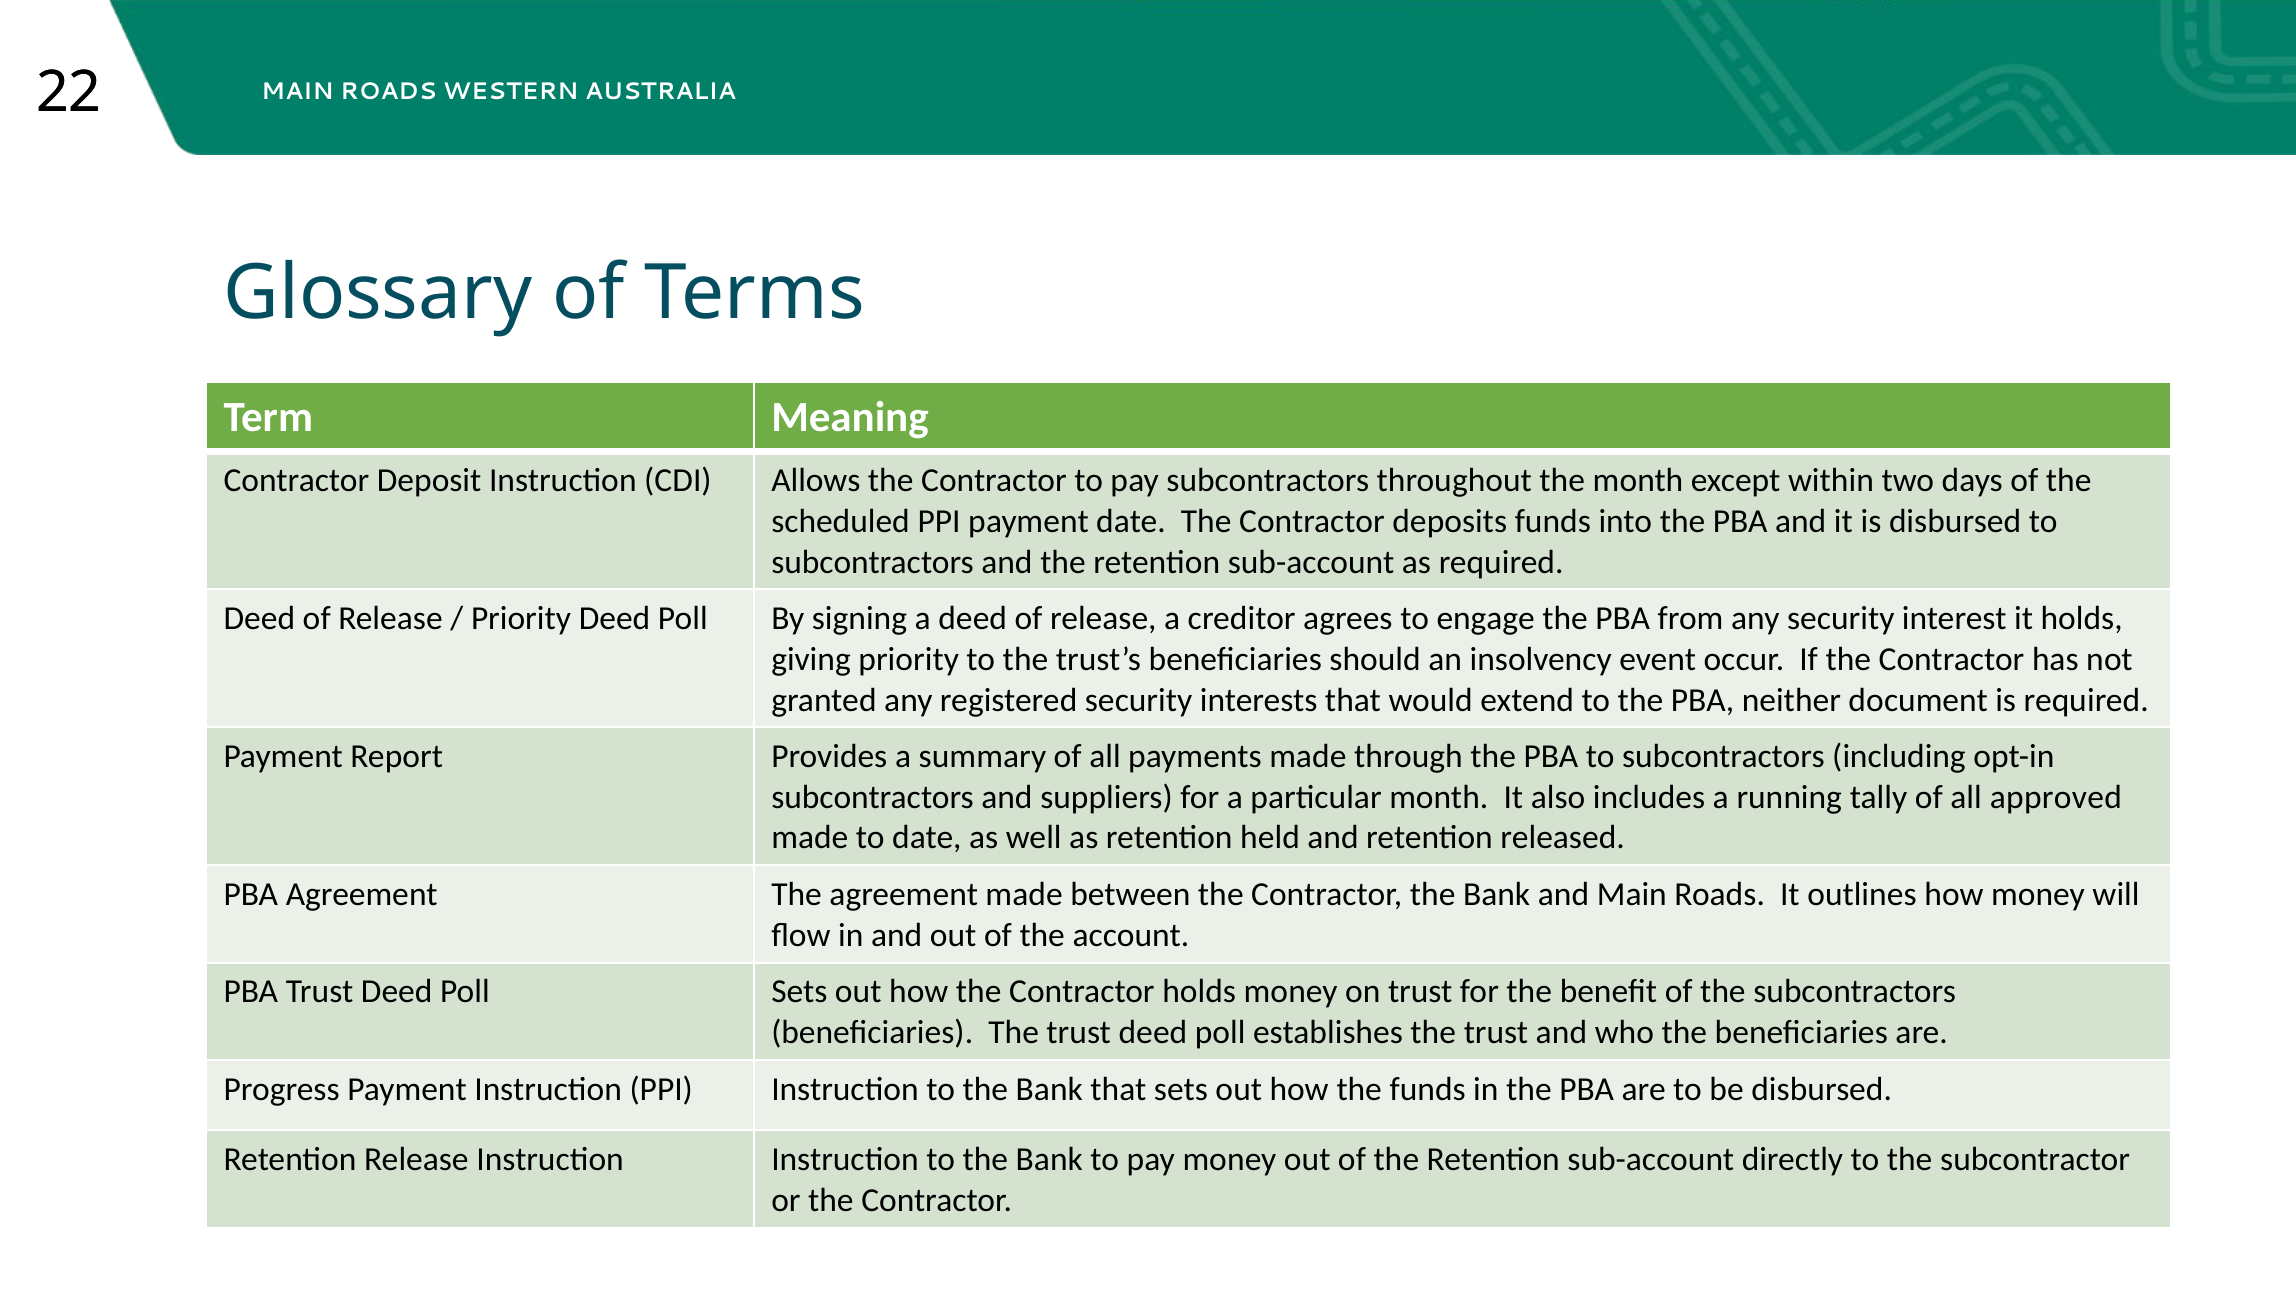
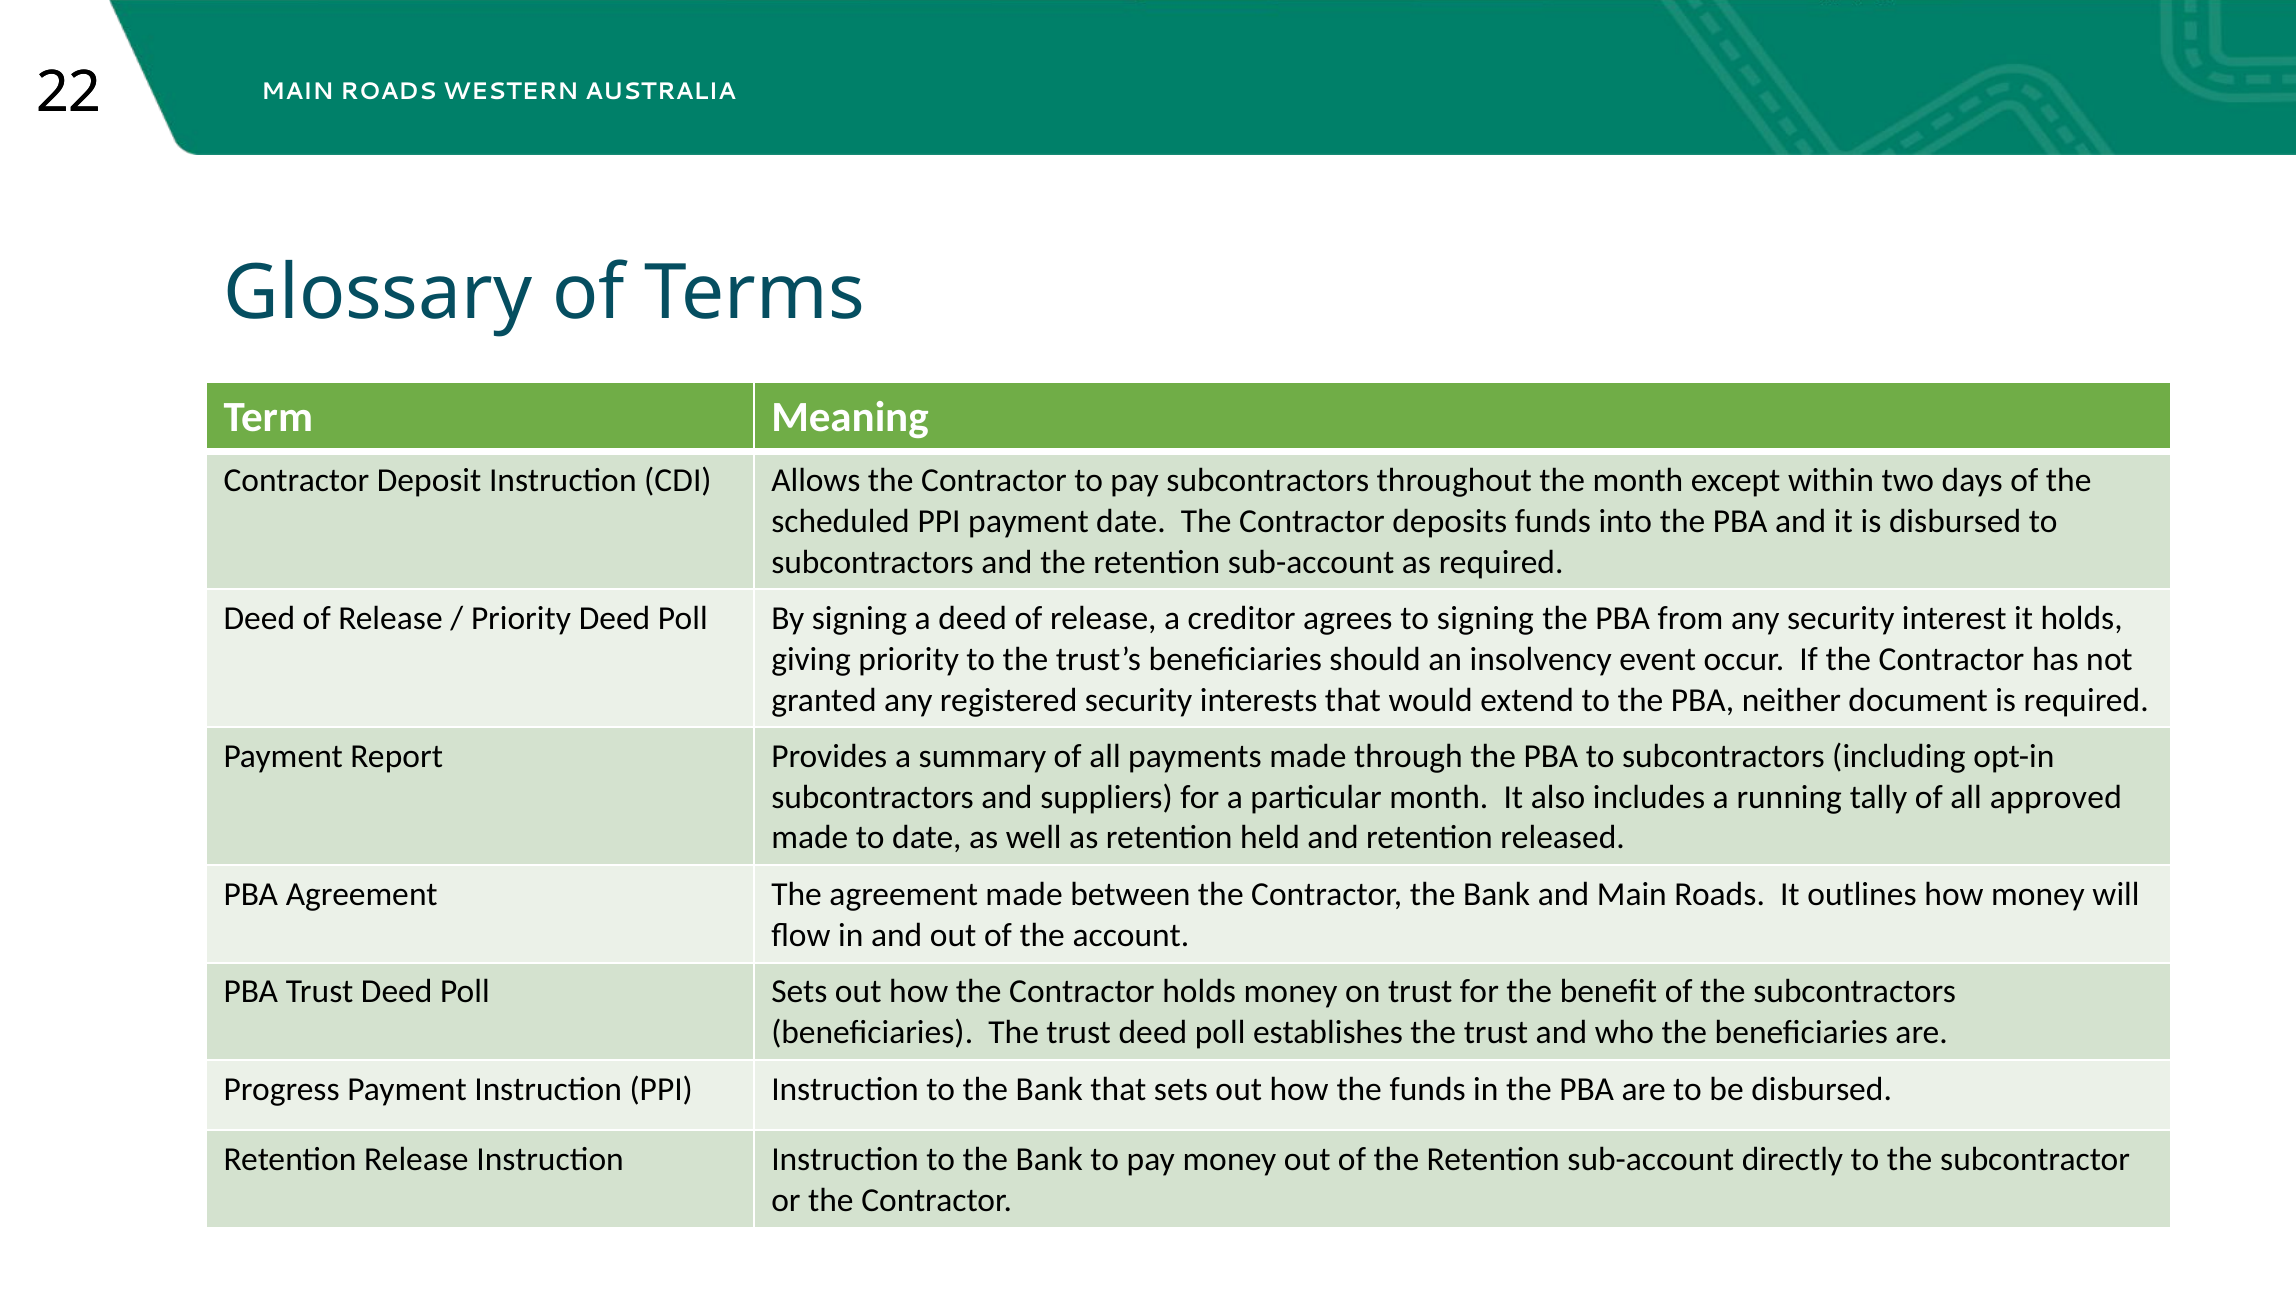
to engage: engage -> signing (1485, 619)
